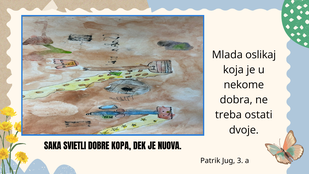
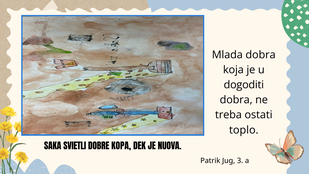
Mlada oslikaj: oslikaj -> dobra (261, 55)
nekome: nekome -> dogoditi (244, 85)
dvoje: dvoje -> toplo (244, 130)
